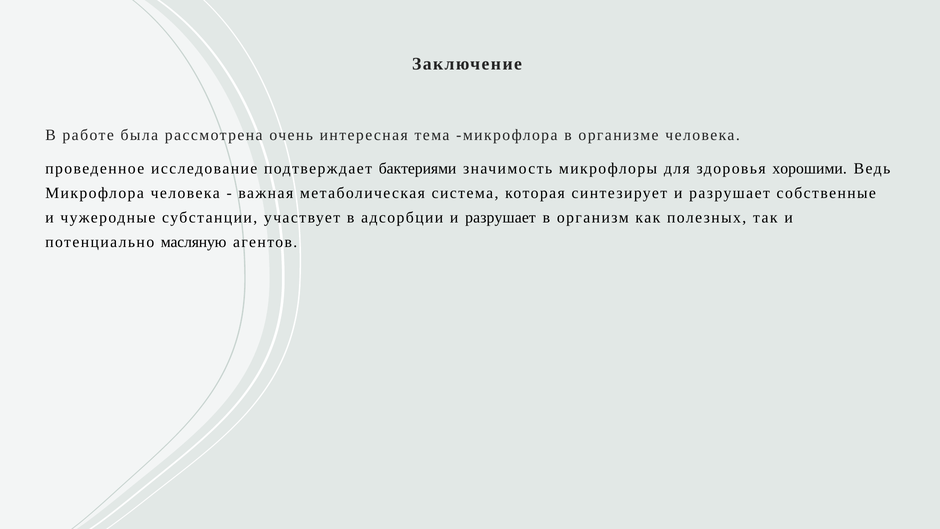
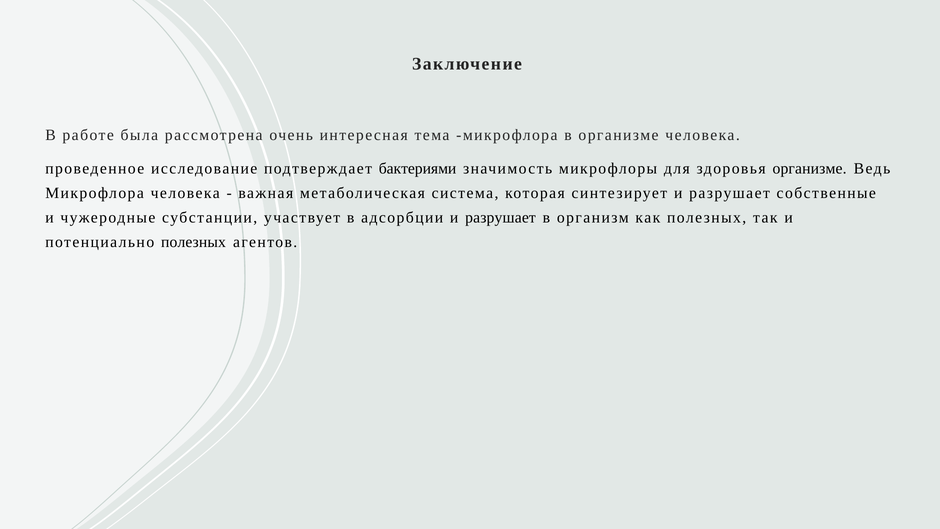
здоровья хорошими: хорошими -> организме (810, 169)
потенциально масляную: масляную -> полезных (193, 242)
